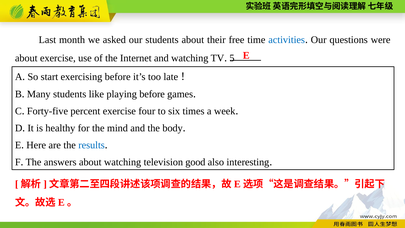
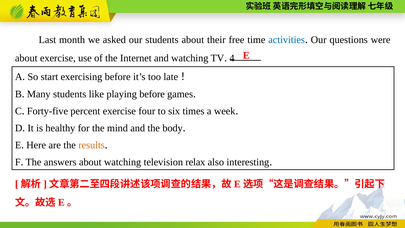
5: 5 -> 4 (232, 58)
results colour: blue -> orange (92, 145)
good: good -> relax (195, 162)
